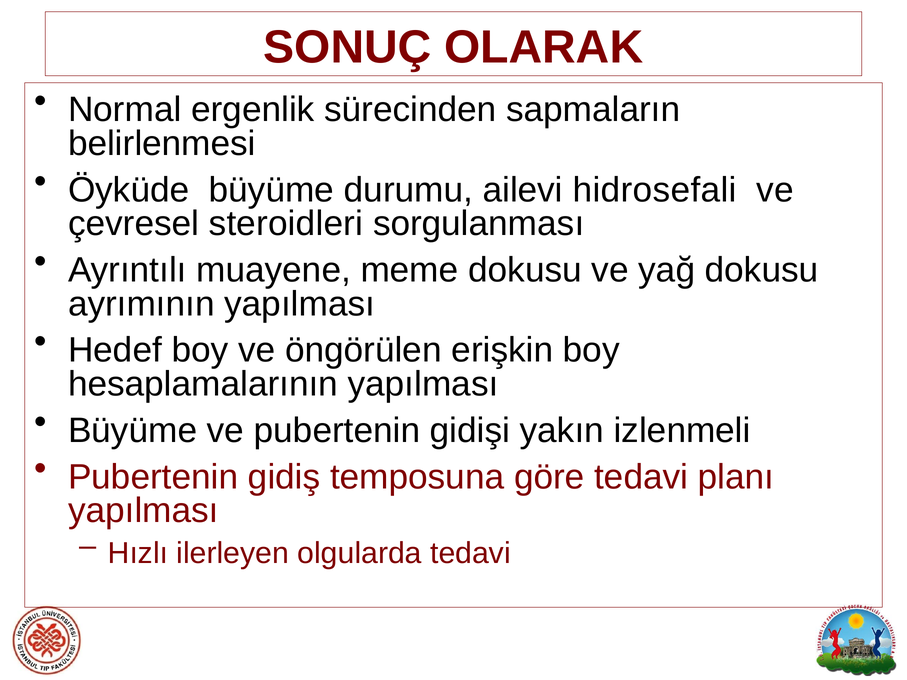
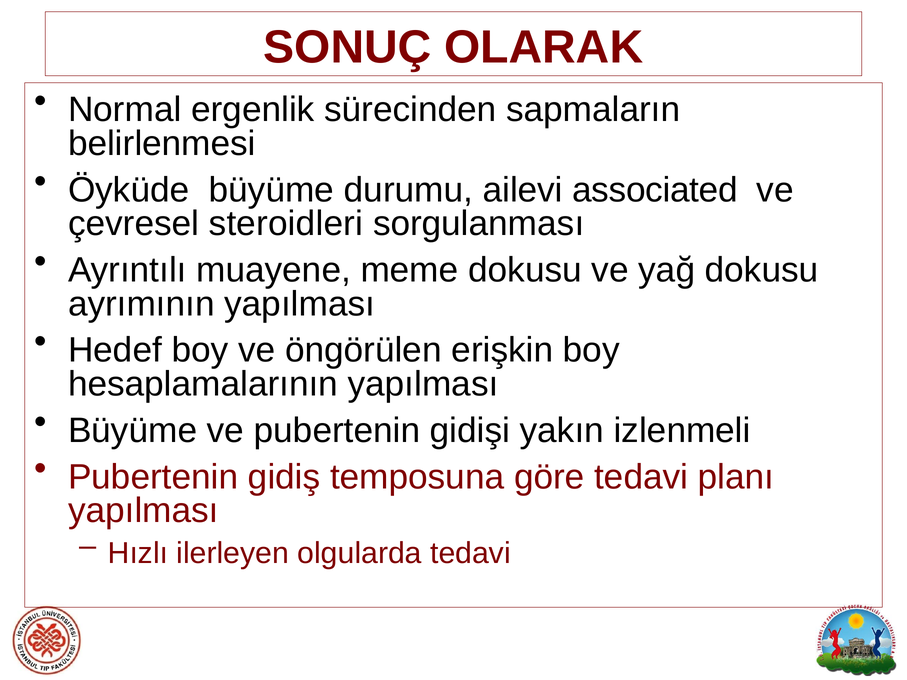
hidrosefali: hidrosefali -> associated (655, 190)
